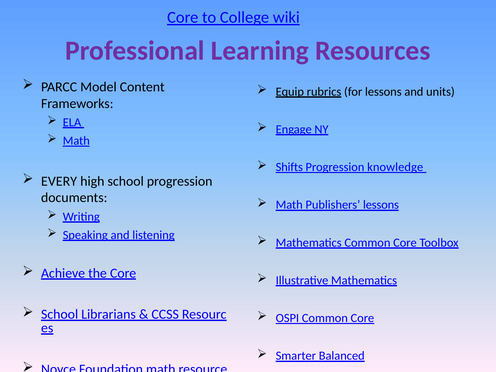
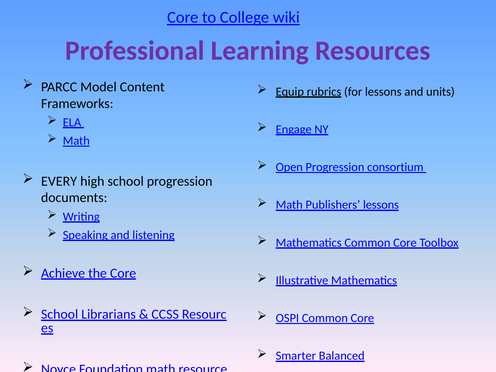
Shifts: Shifts -> Open (289, 167)
knowledge: knowledge -> consortium (395, 167)
